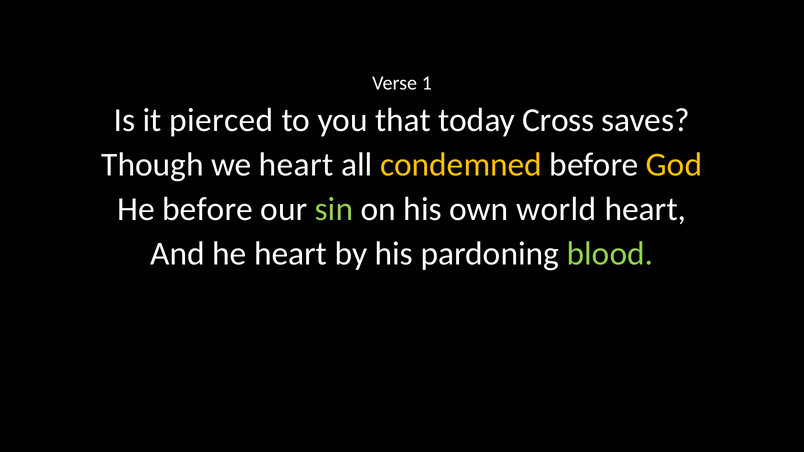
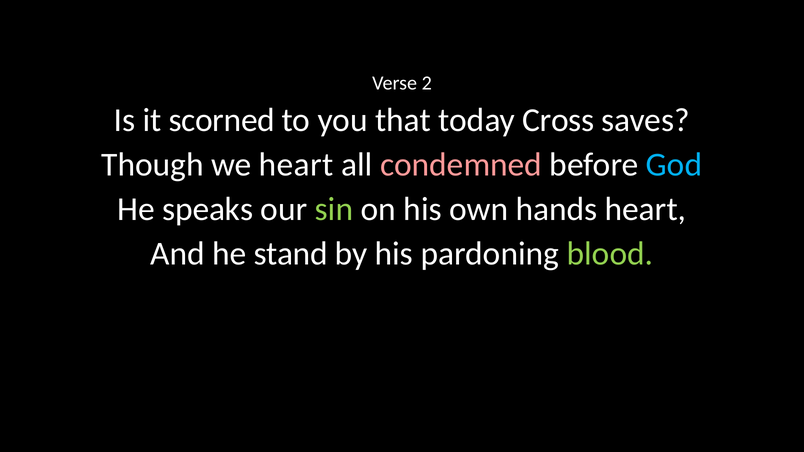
1: 1 -> 2 (427, 83)
pierced: pierced -> scorned (222, 120)
condemned colour: yellow -> pink (461, 165)
God colour: yellow -> light blue (674, 165)
He before: before -> speaks (208, 210)
world: world -> hands (557, 210)
he heart: heart -> stand (291, 254)
